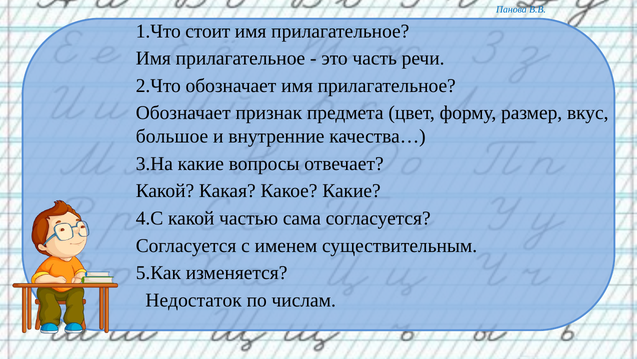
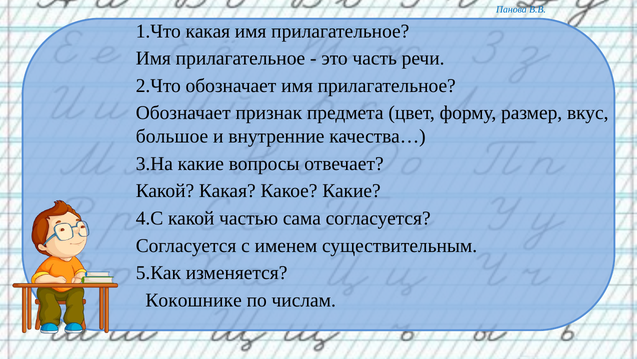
1.Что стоит: стоит -> какая (208, 31)
Недостаток: Недостаток -> Кокошнике (194, 300)
